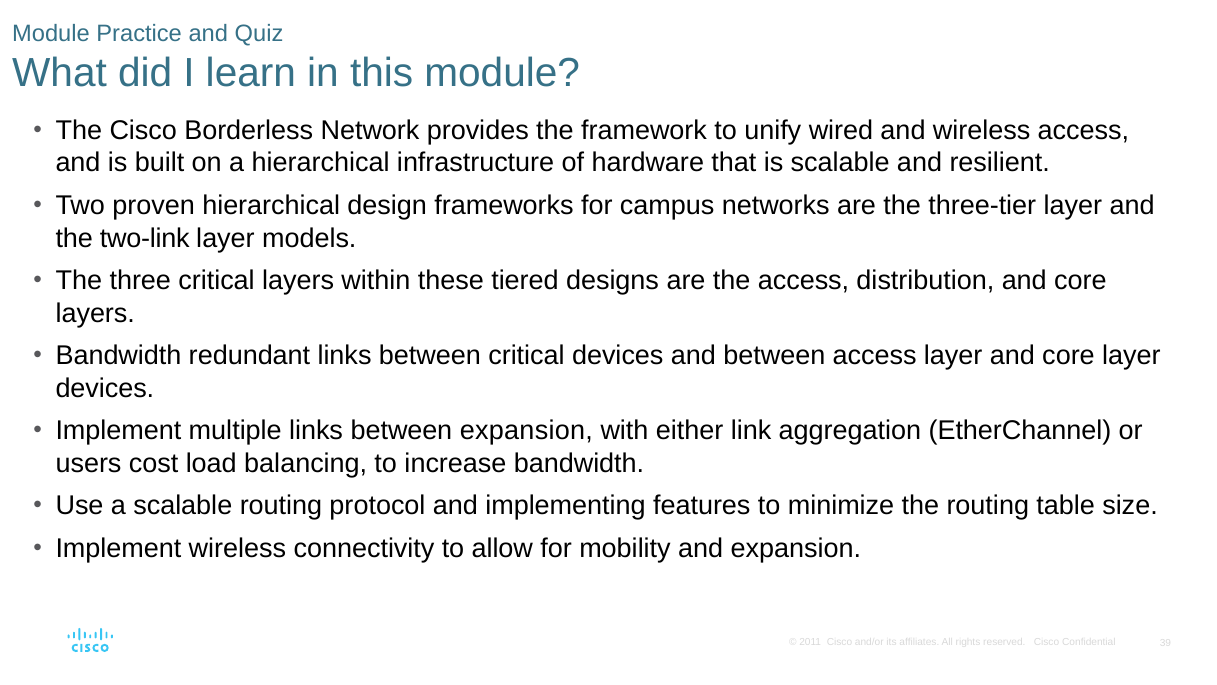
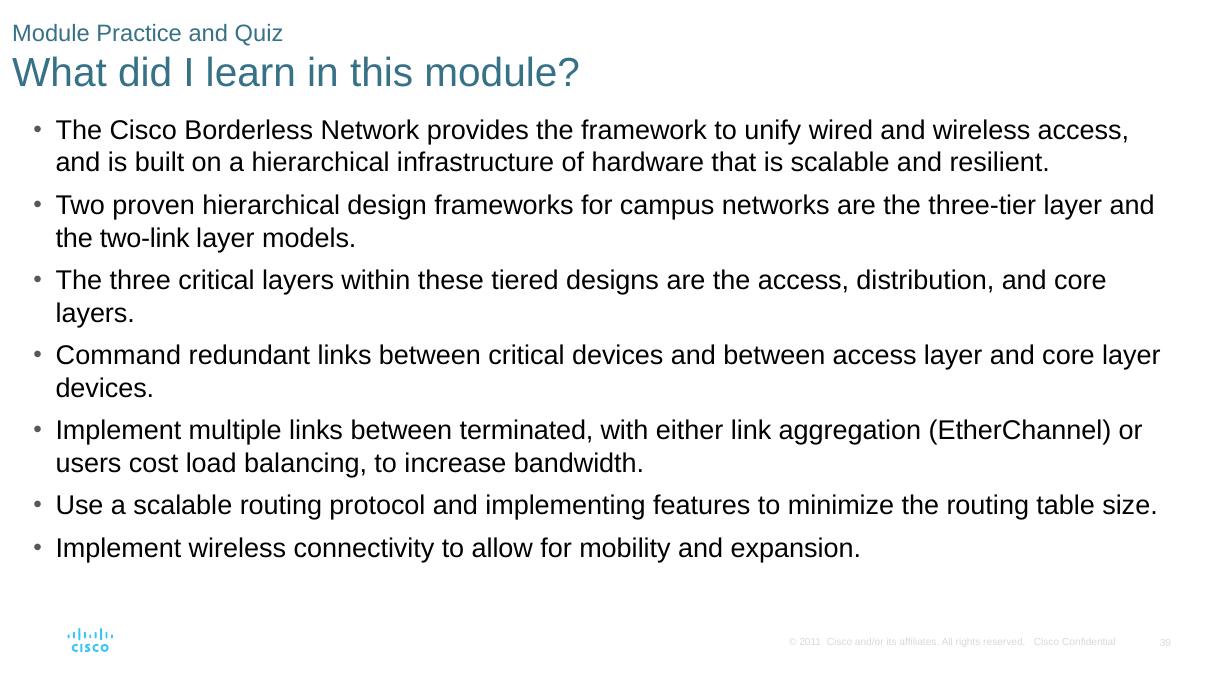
Bandwidth: Bandwidth -> Command (118, 356)
between expansion: expansion -> terminated (527, 431)
